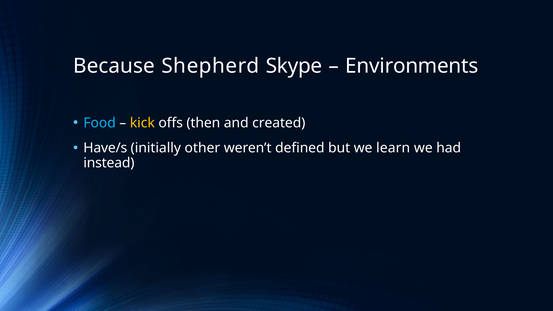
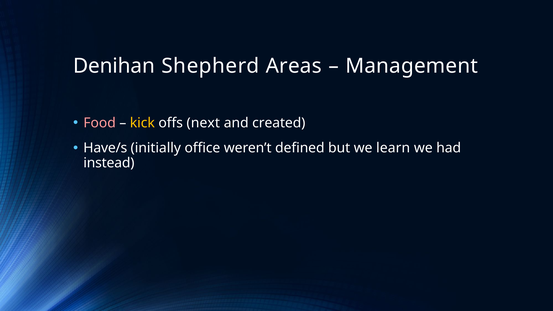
Because: Because -> Denihan (114, 66)
Skype: Skype -> Areas (294, 66)
Environments: Environments -> Management (412, 66)
Food colour: light blue -> pink (100, 123)
then: then -> next (203, 123)
other: other -> office (202, 148)
